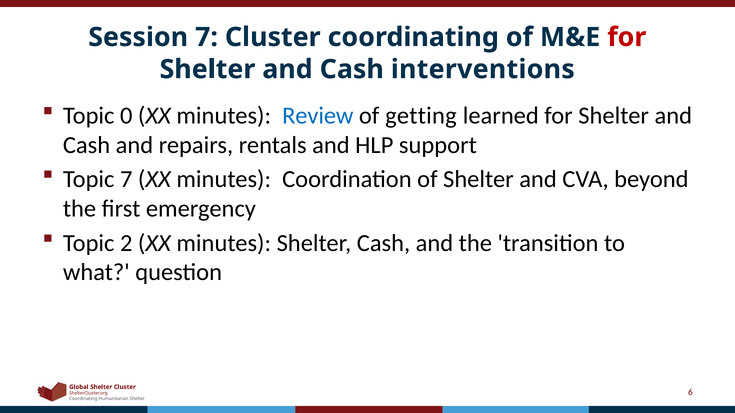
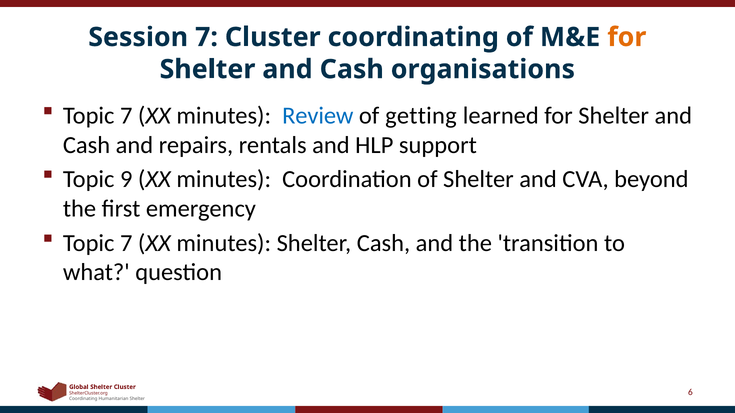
for colour: red -> orange (627, 37)
interventions: interventions -> organisations (483, 69)
0: 0 -> 7 (126, 116)
Topic 7: 7 -> 9 (126, 179)
2: 2 -> 7 (126, 243)
